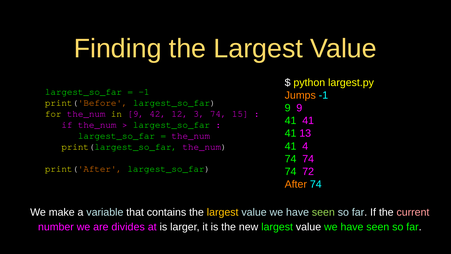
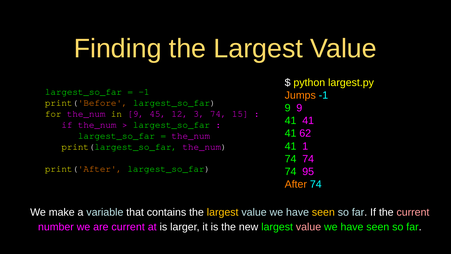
42: 42 -> 45 (158, 114)
13: 13 -> 62 (305, 133)
4: 4 -> 1 (305, 146)
72: 72 -> 95 (308, 171)
seen colour: light green -> yellow (323, 212)
are divides: divides -> current (128, 227)
value colour: white -> pink (309, 227)
